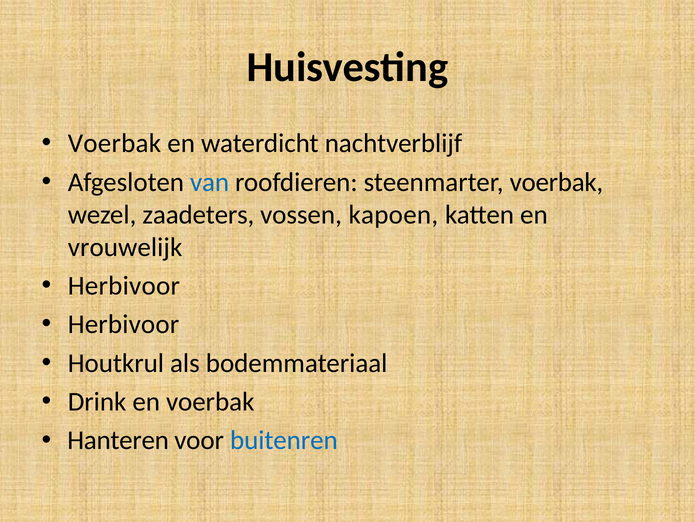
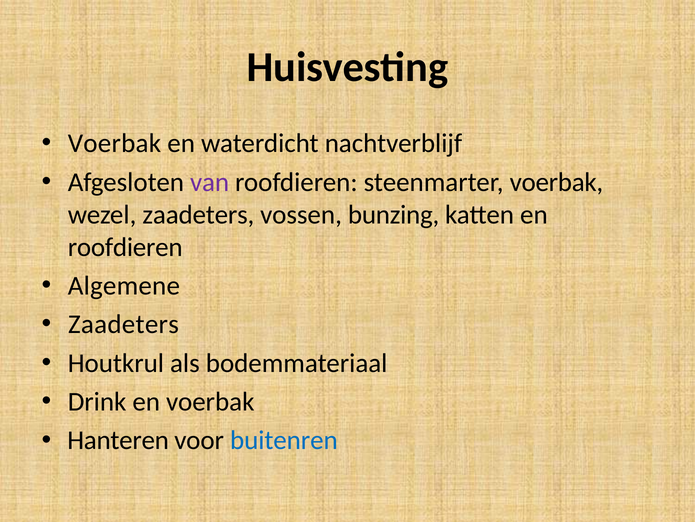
van colour: blue -> purple (210, 182)
kapoen: kapoen -> bunzing (394, 214)
vrouwelijk: vrouwelijk -> roofdieren (125, 247)
Herbivoor: Herbivoor -> Algemene (124, 285)
Herbivoor: Herbivoor -> Zaadeters (123, 324)
